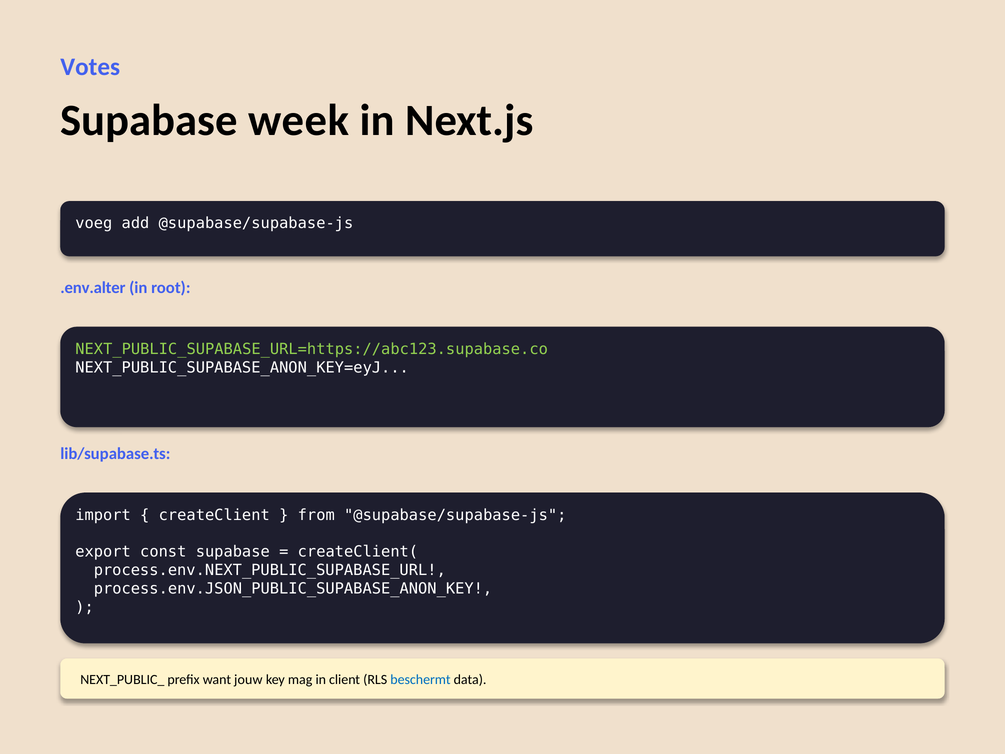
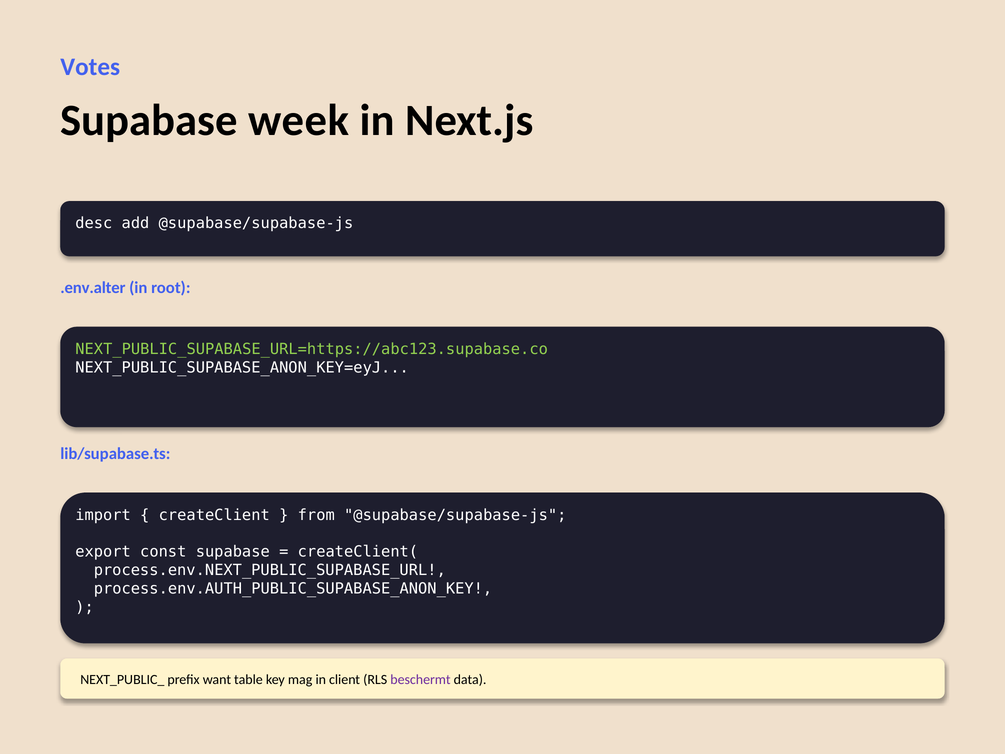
voeg: voeg -> desc (94, 223)
process.env.JSON_PUBLIC_SUPABASE_ANON_KEY: process.env.JSON_PUBLIC_SUPABASE_ANON_KEY -> process.env.AUTH_PUBLIC_SUPABASE_ANON_KEY (293, 589)
jouw: jouw -> table (248, 679)
beschermt colour: blue -> purple (420, 679)
